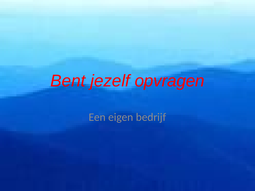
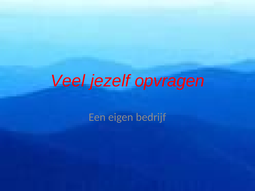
Bent: Bent -> Veel (68, 81)
